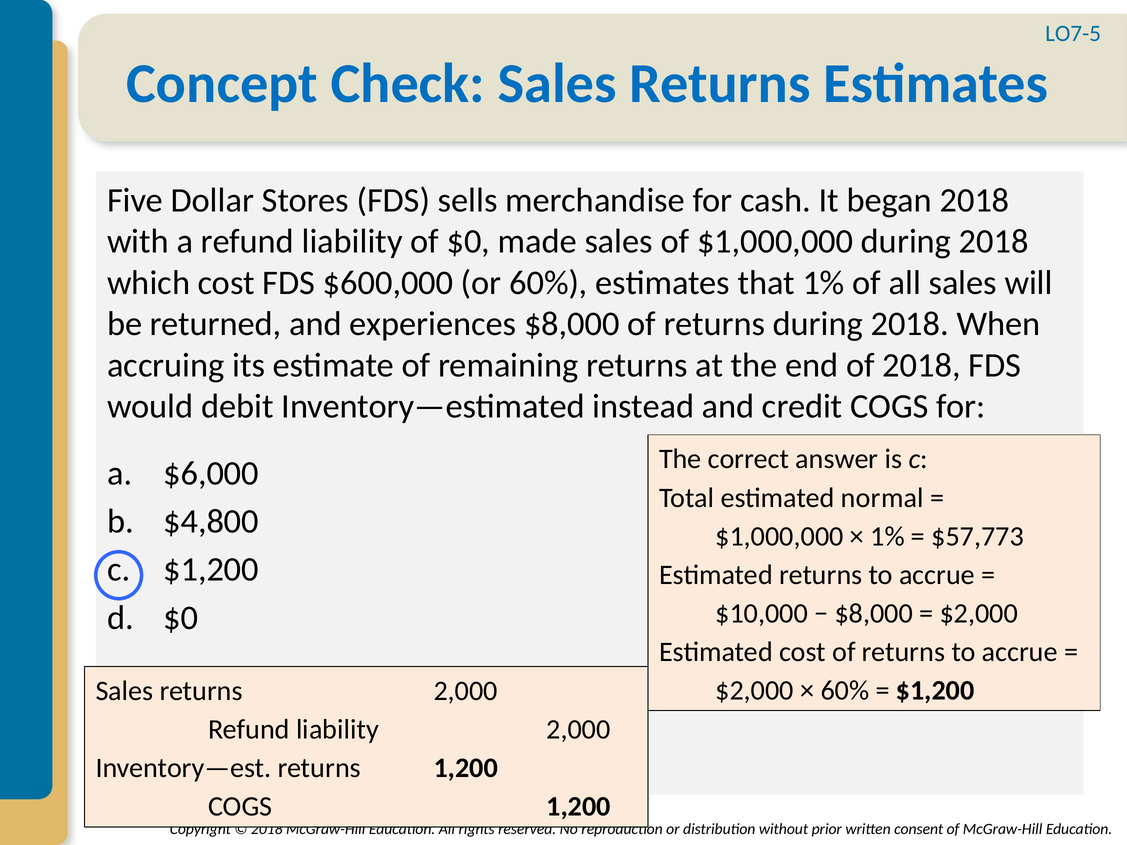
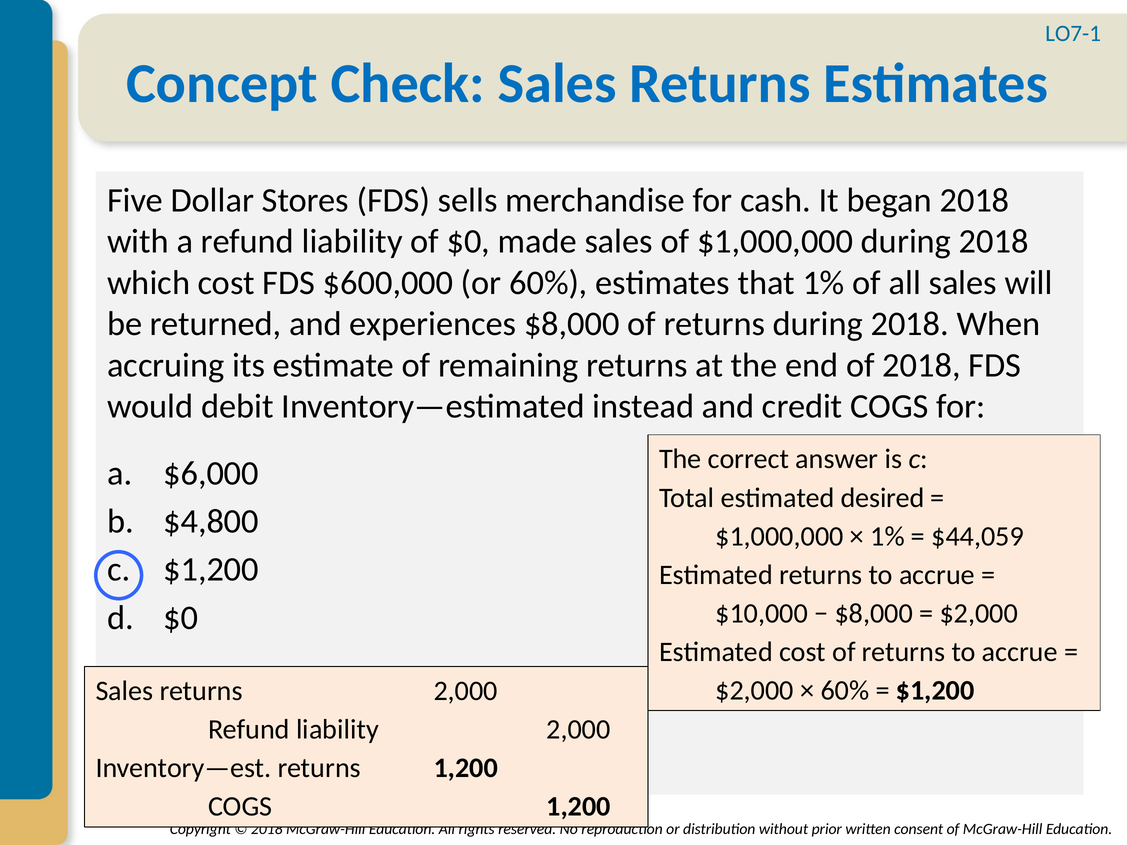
LO7-5: LO7-5 -> LO7-1 (1073, 34)
normal: normal -> desired (883, 498)
$57,773: $57,773 -> $44,059 (978, 536)
